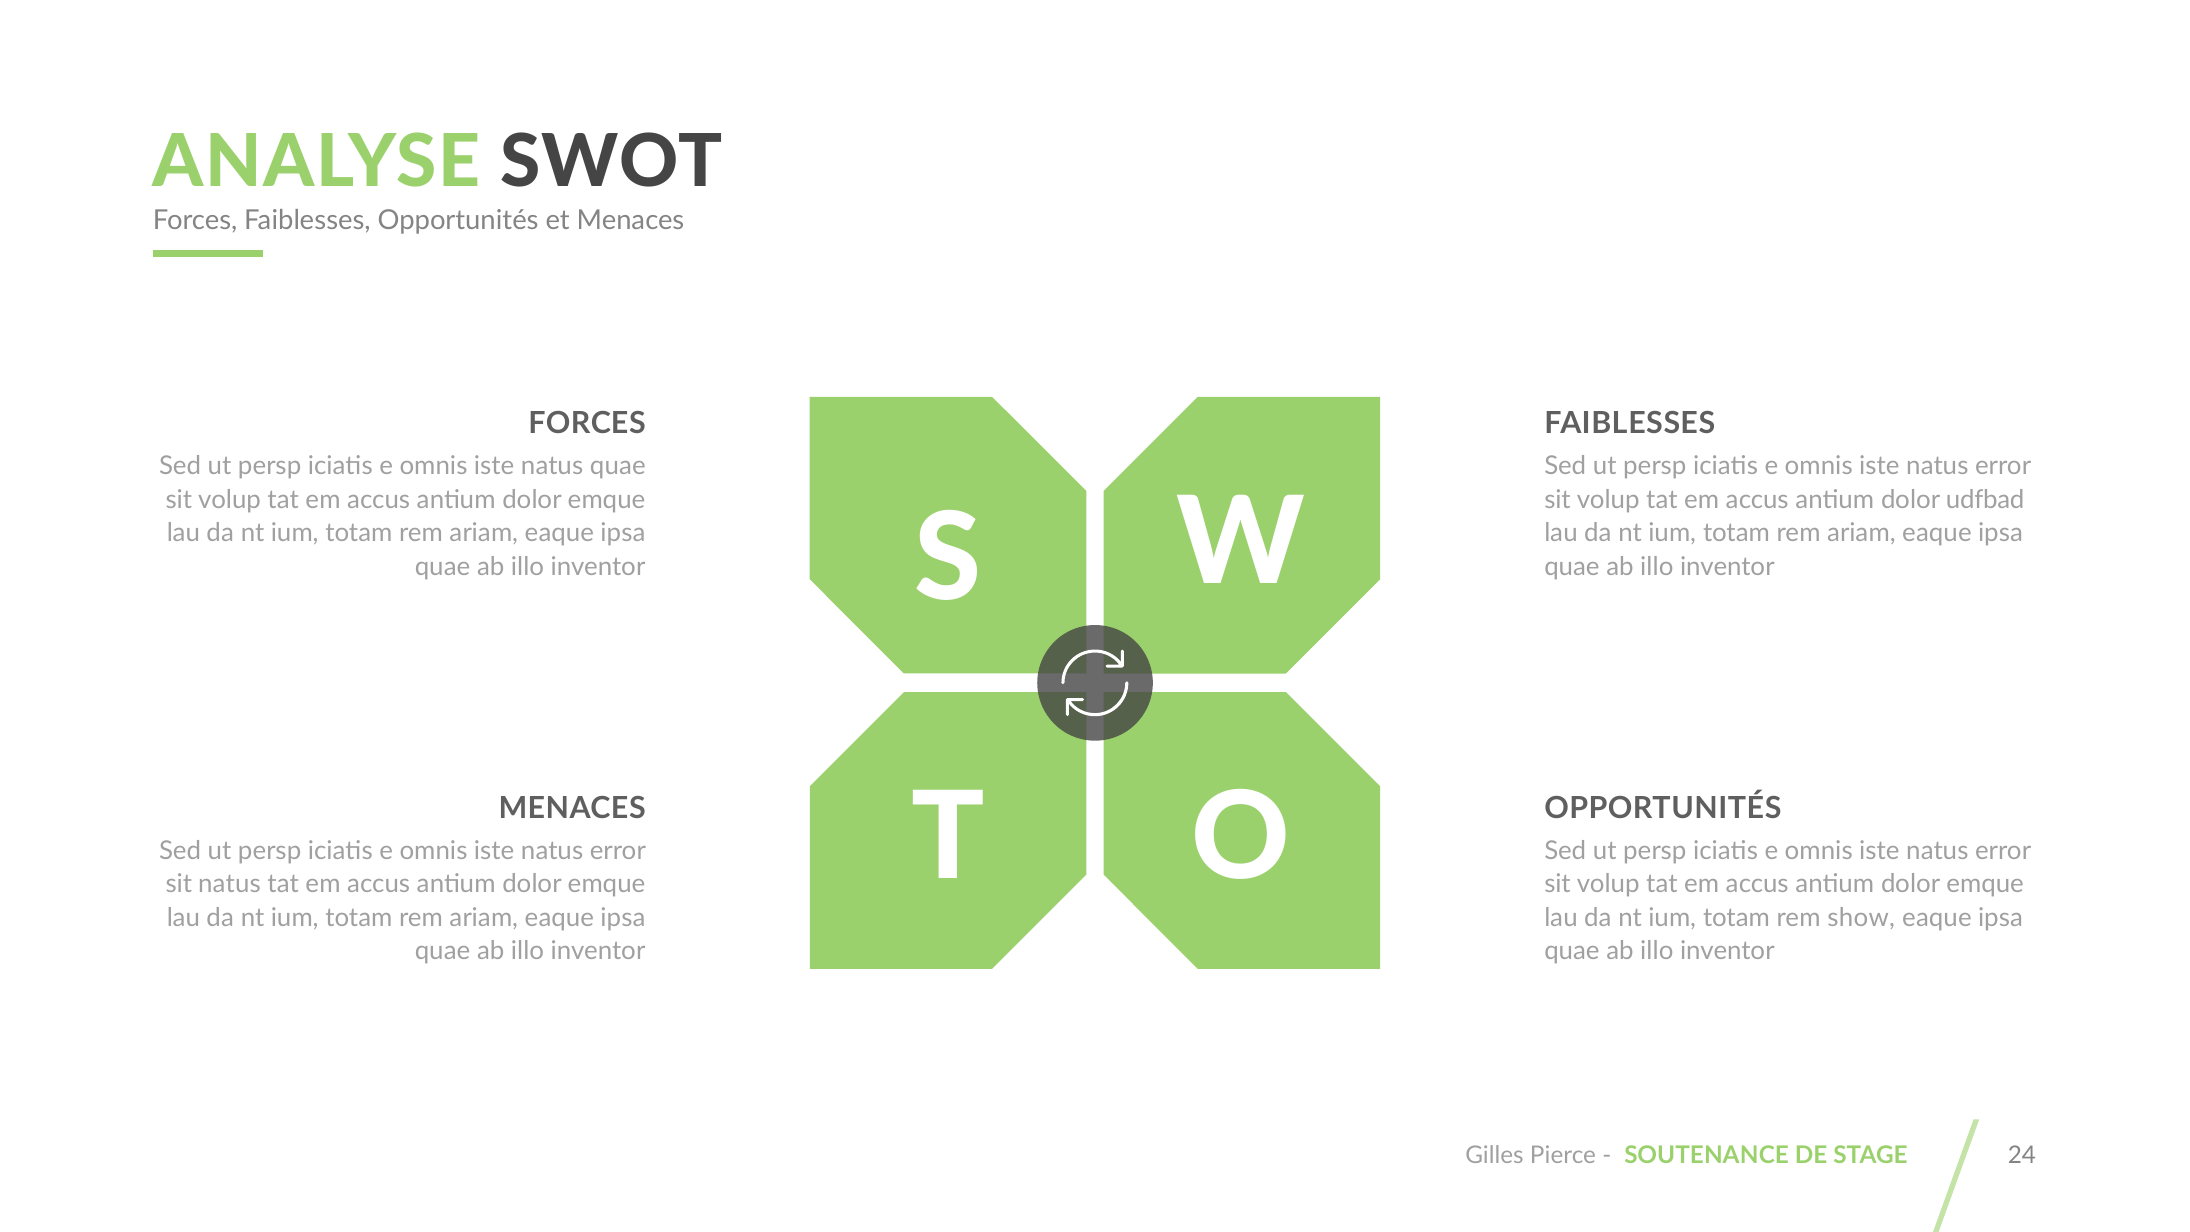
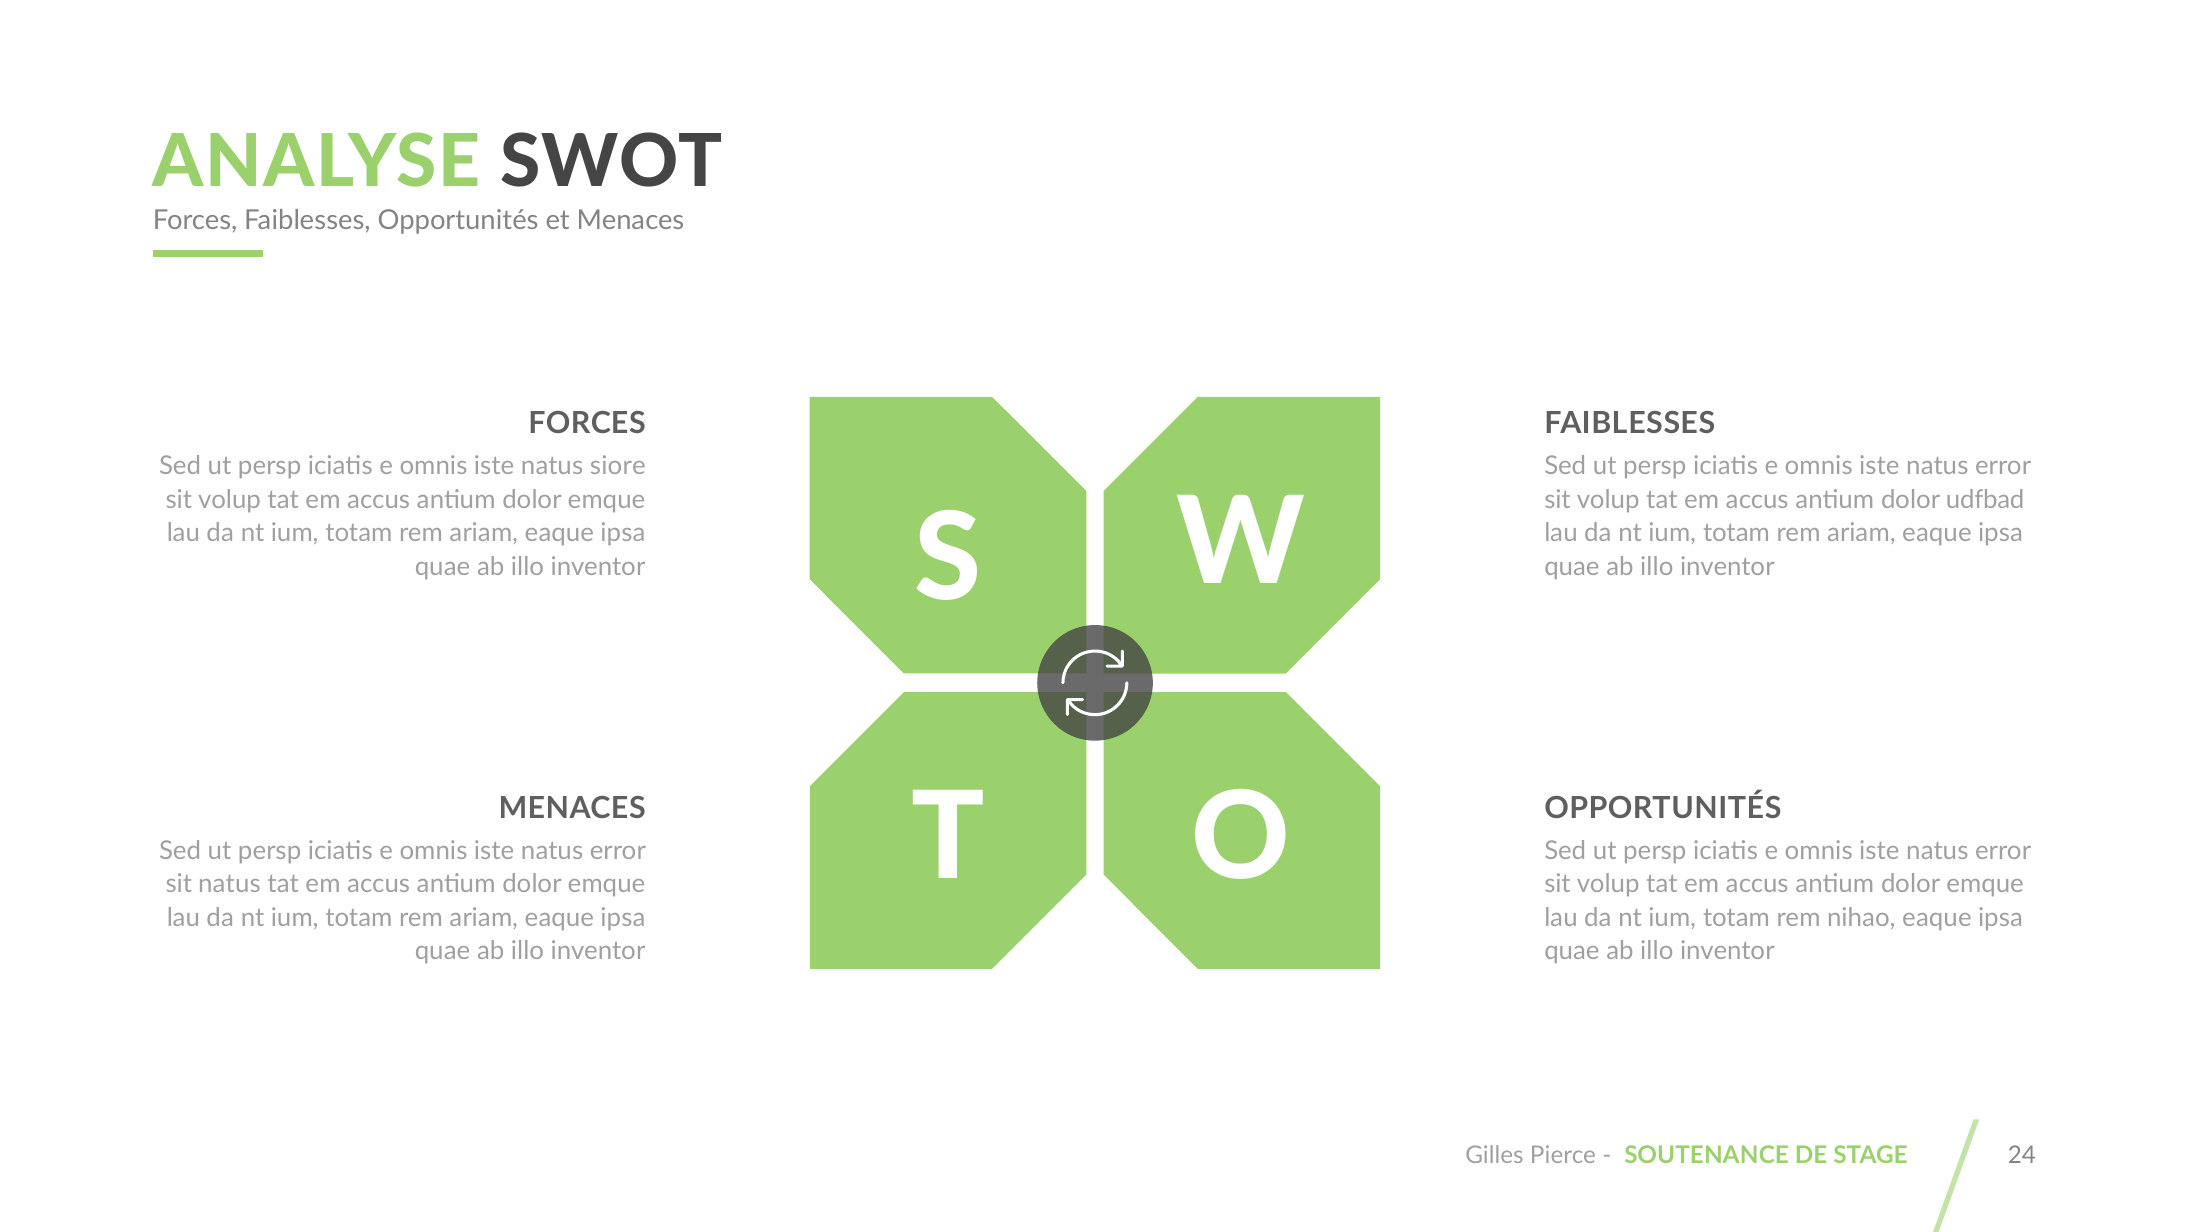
natus quae: quae -> siore (618, 466)
show: show -> nihao (1861, 918)
